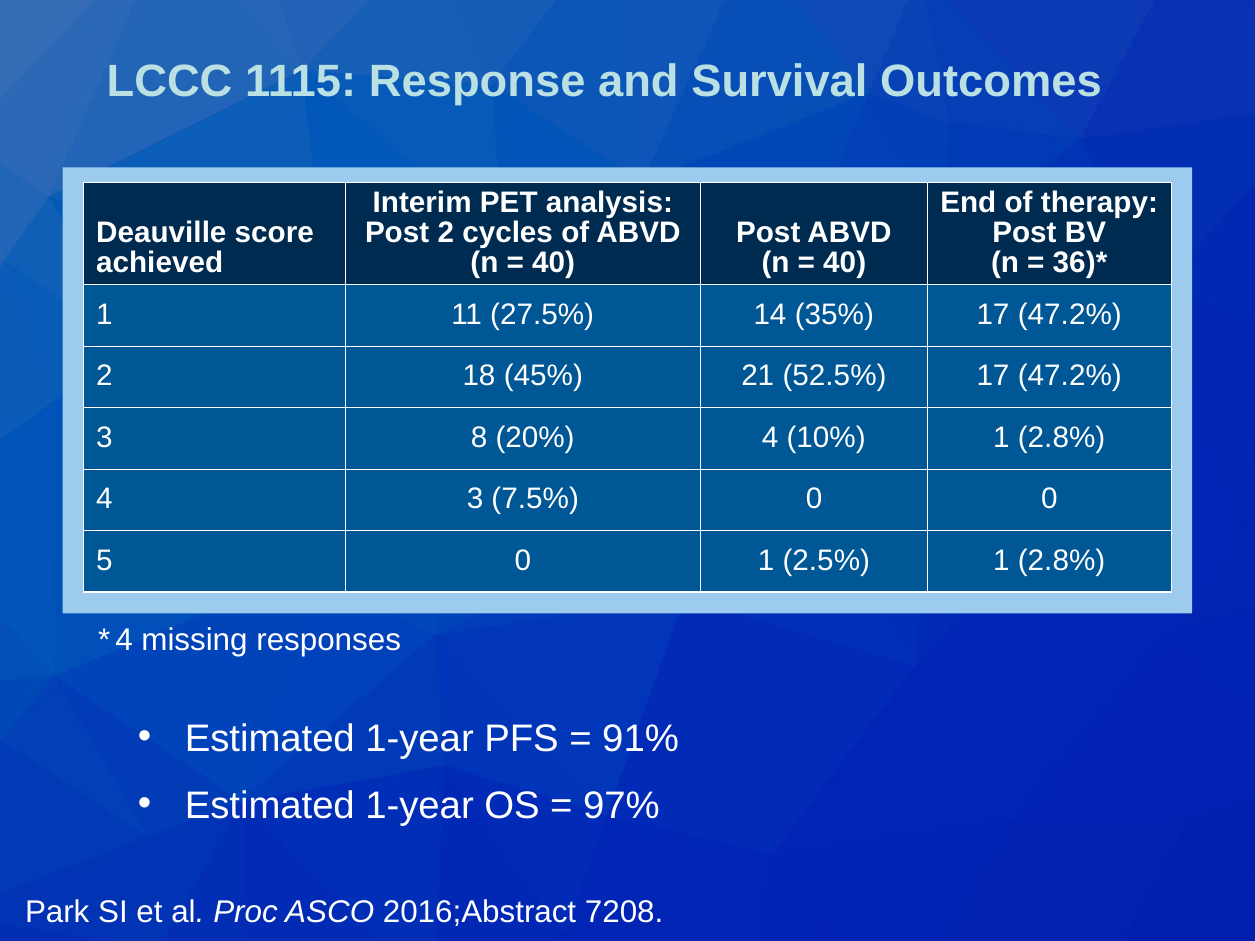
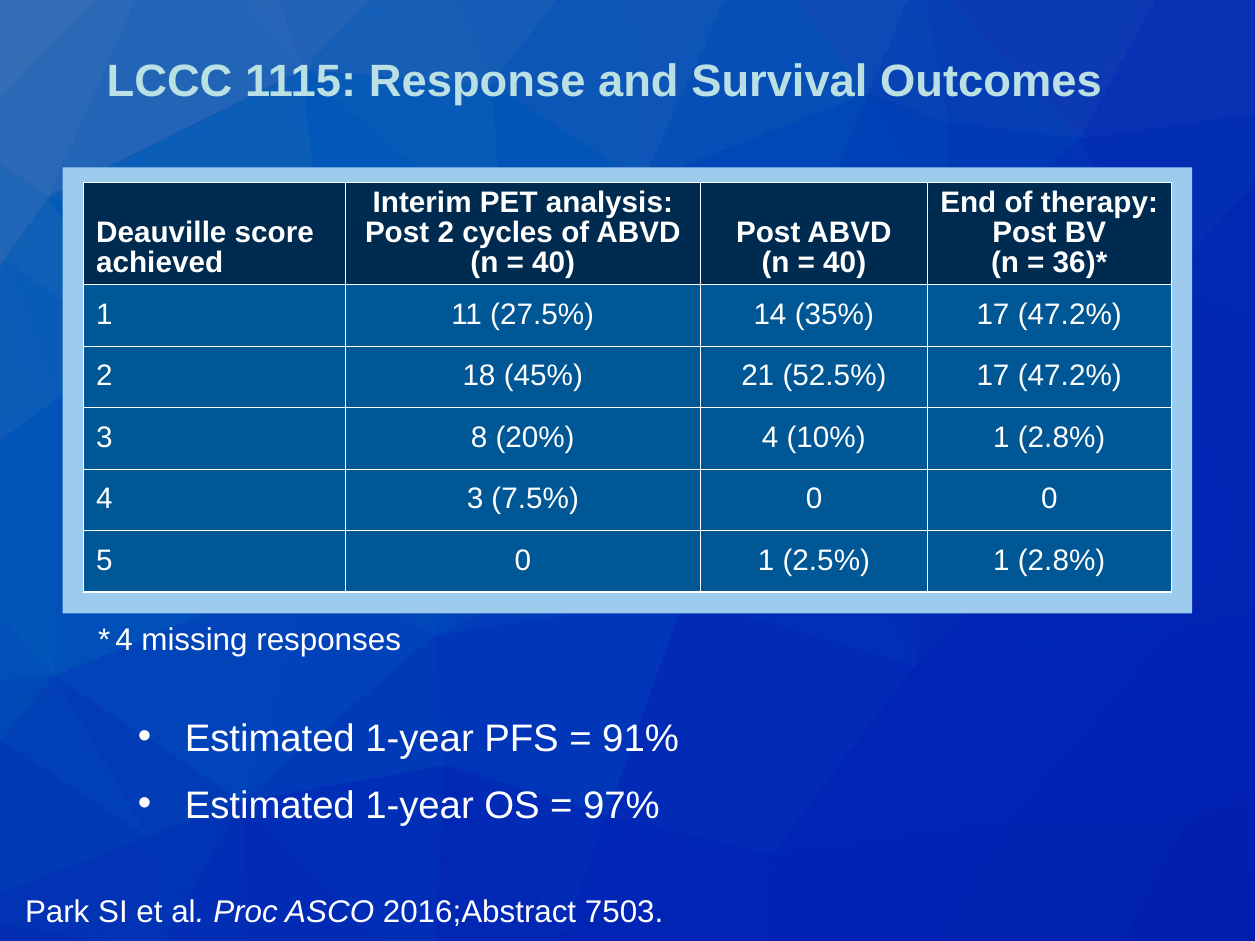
7208: 7208 -> 7503 (624, 912)
